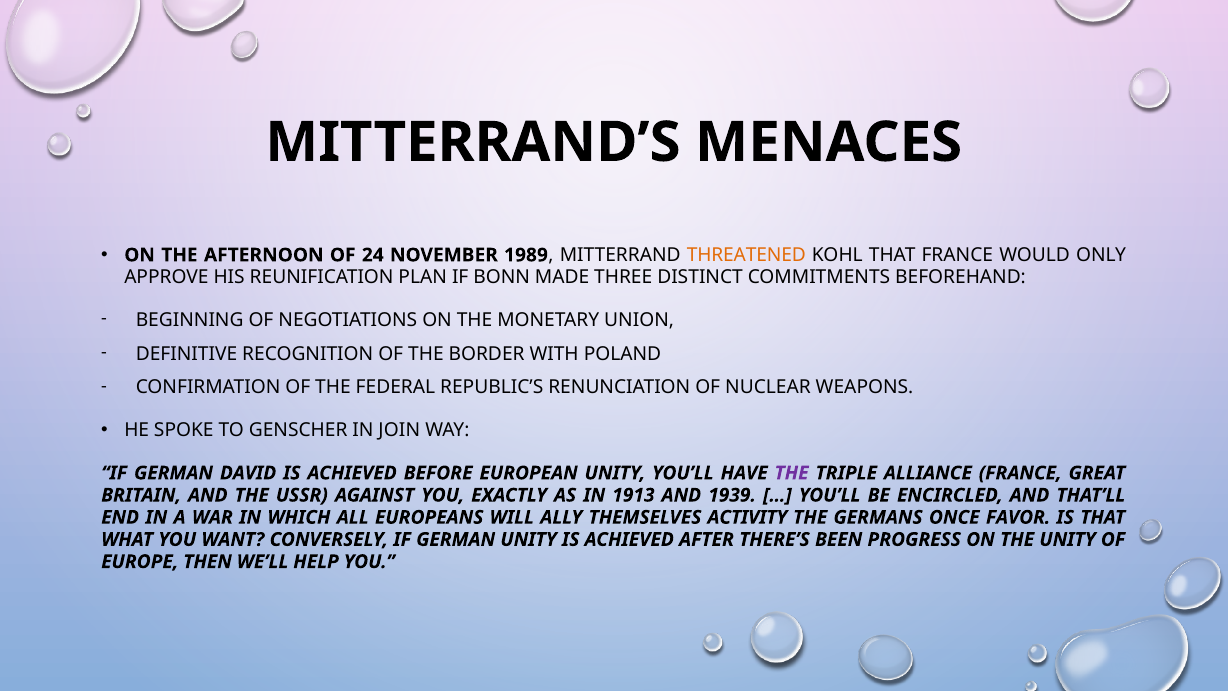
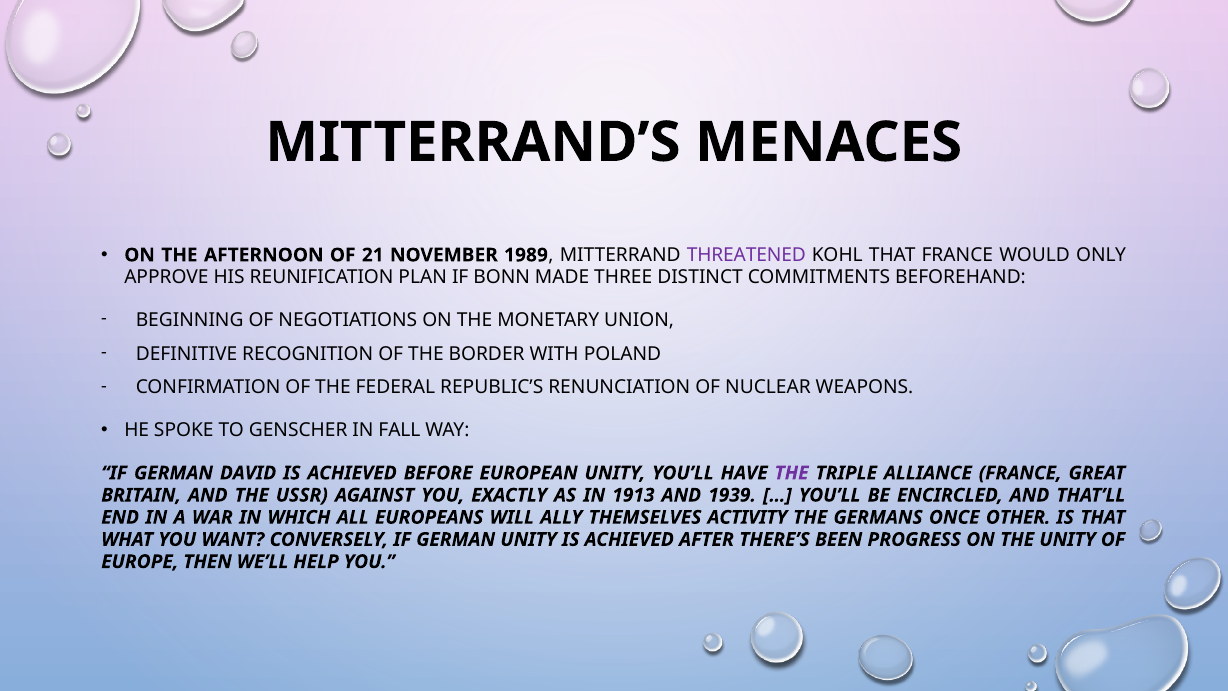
24: 24 -> 21 (373, 255)
THREATENED colour: orange -> purple (746, 255)
JOIN: JOIN -> FALL (399, 430)
FAVOR: FAVOR -> OTHER (1018, 517)
